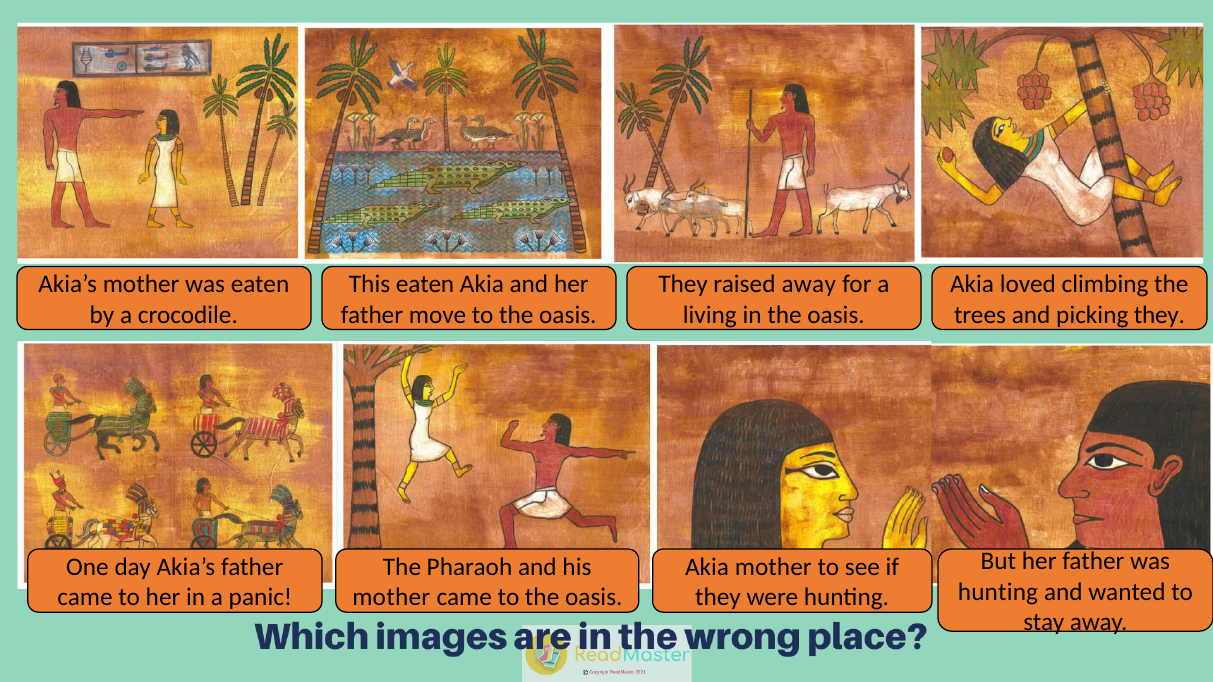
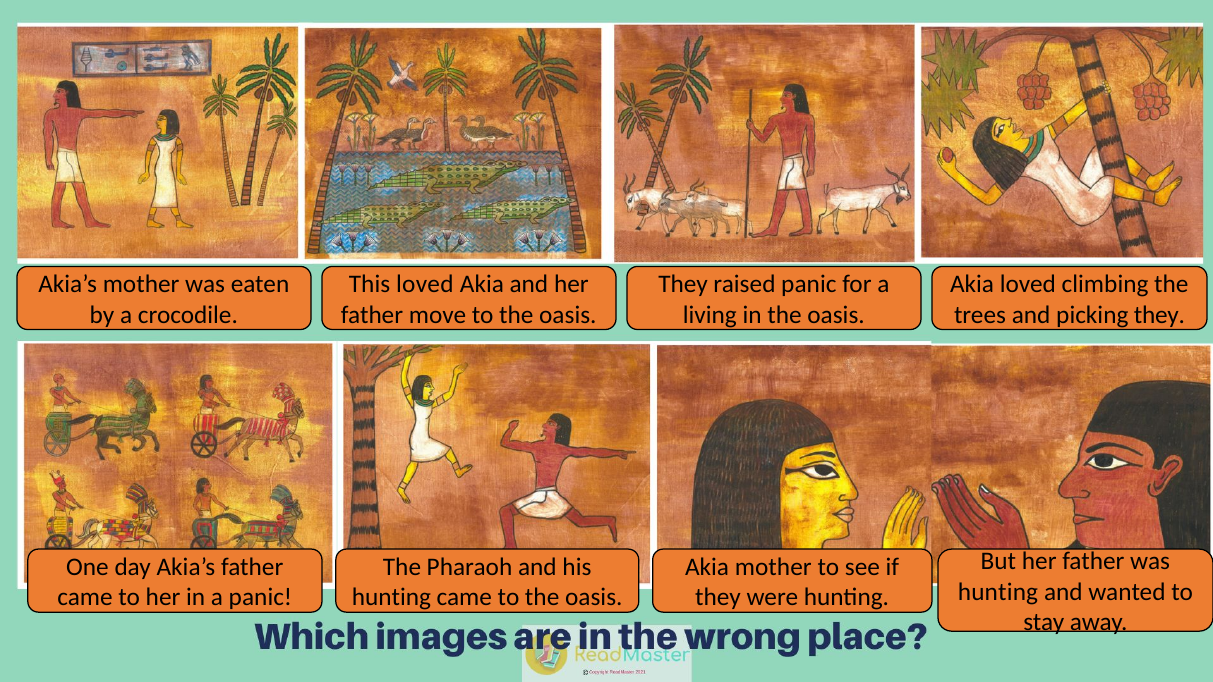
This eaten: eaten -> loved (425, 285)
raised away: away -> panic (809, 285)
mother: mother -> hunting (391, 598)
